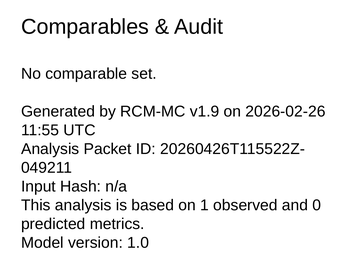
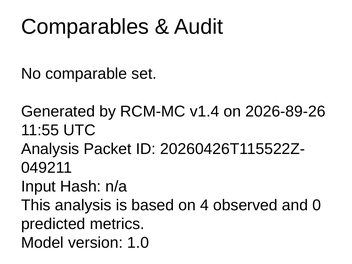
v1.9: v1.9 -> v1.4 (205, 111)
2026-02-26: 2026-02-26 -> 2026-89-26 (285, 111)
1: 1 -> 4 (205, 205)
